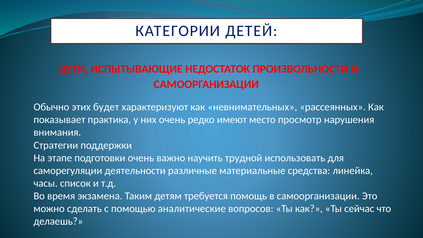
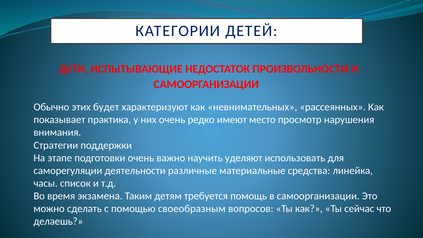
трудной: трудной -> уделяют (244, 158)
аналитические: аналитические -> своеобразным (192, 209)
